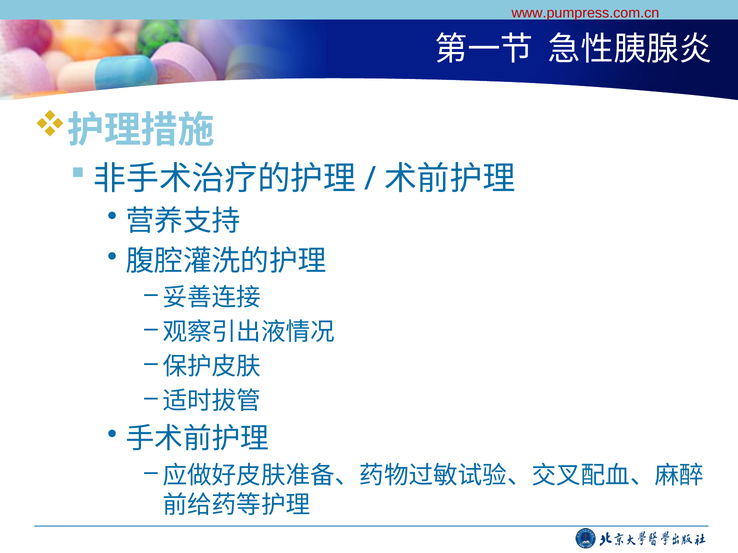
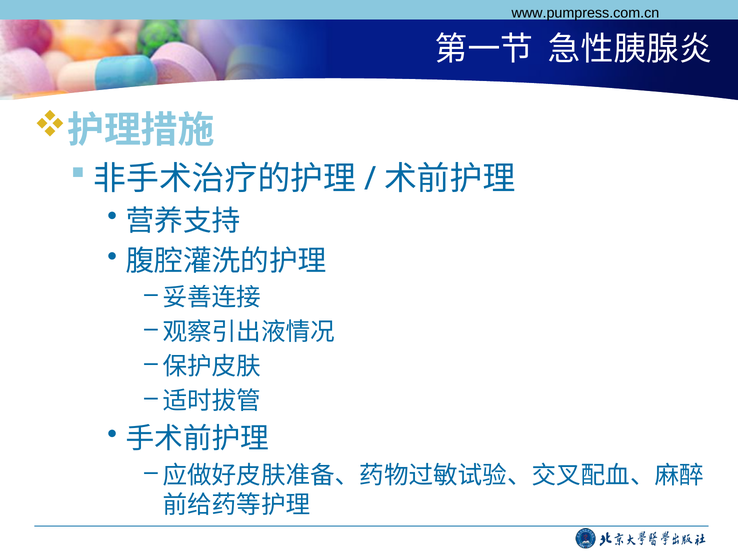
www.pumpress.com.cn colour: red -> black (585, 13)
